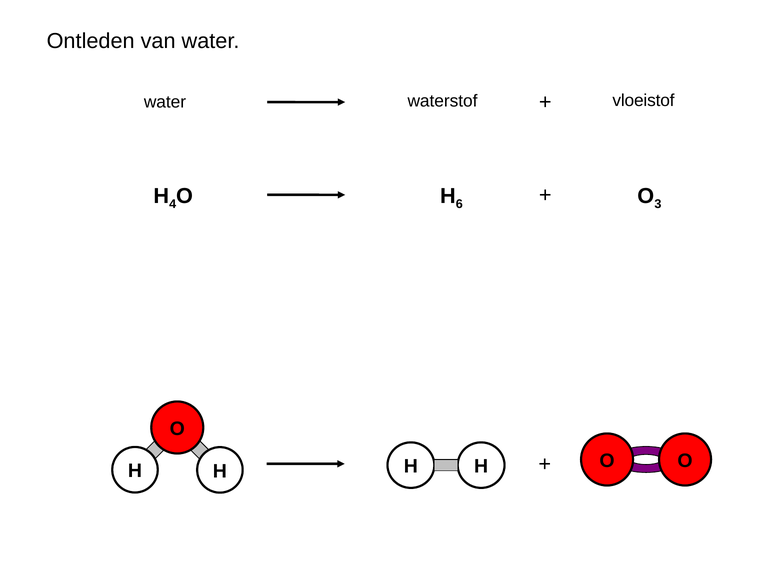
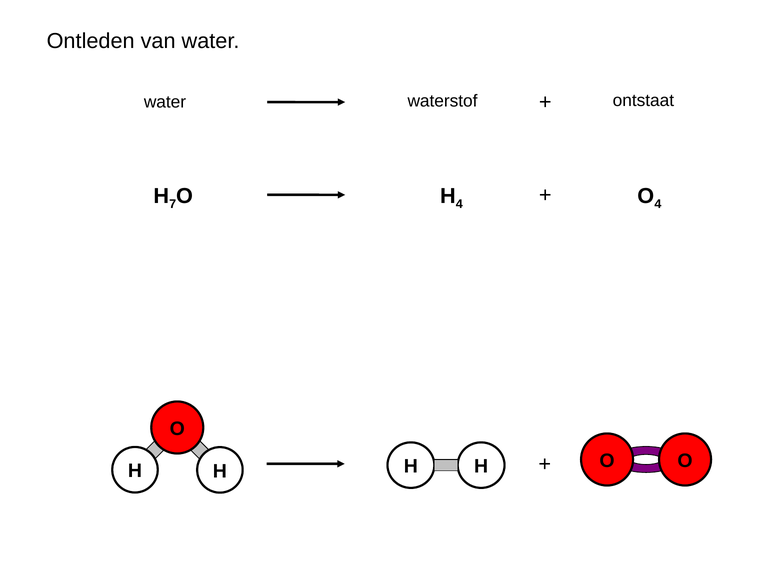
vloeistof: vloeistof -> ontstaat (643, 101)
4: 4 -> 7 (173, 204)
H 6: 6 -> 4 (459, 204)
O 3: 3 -> 4 (658, 204)
